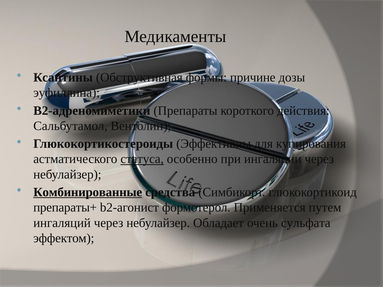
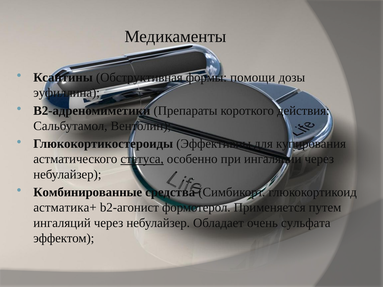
причине: причине -> помощи (253, 77)
Комбинированные underline: present -> none (88, 192)
препараты+: препараты+ -> астматика+ (65, 208)
